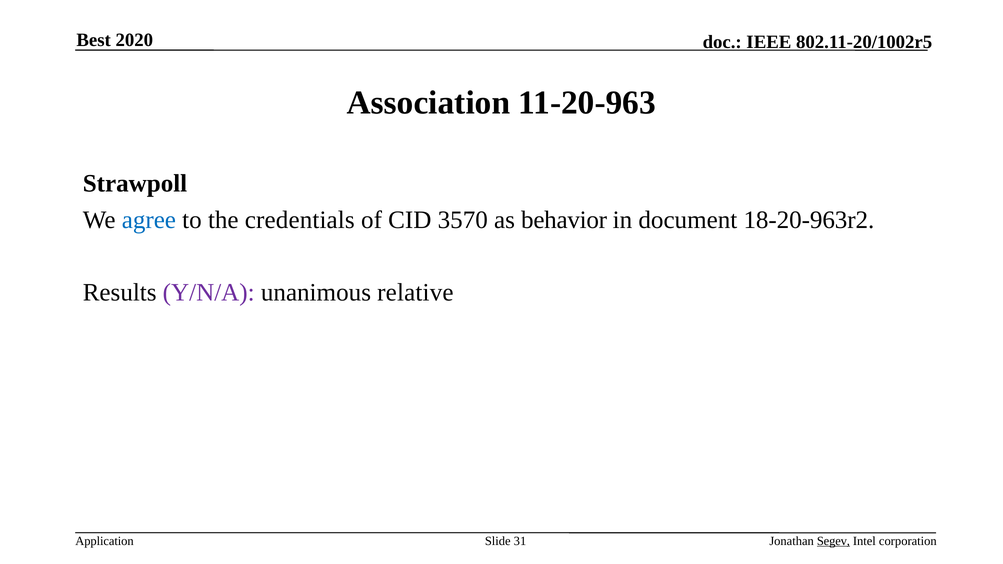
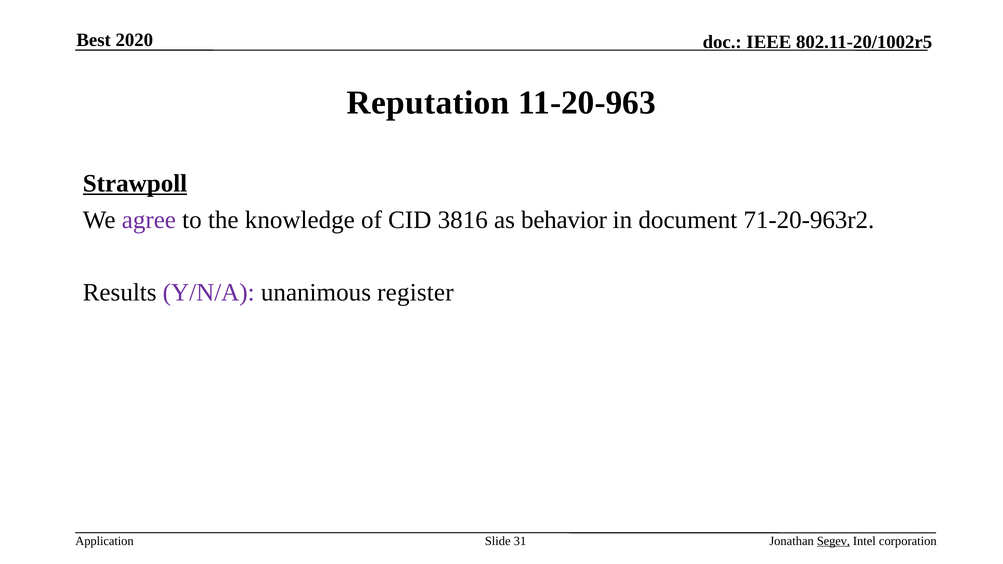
Association: Association -> Reputation (428, 103)
Strawpoll underline: none -> present (135, 184)
agree colour: blue -> purple (149, 220)
credentials: credentials -> knowledge (300, 220)
3570: 3570 -> 3816 (463, 220)
18-20-963r2: 18-20-963r2 -> 71-20-963r2 (809, 220)
relative: relative -> register (415, 293)
